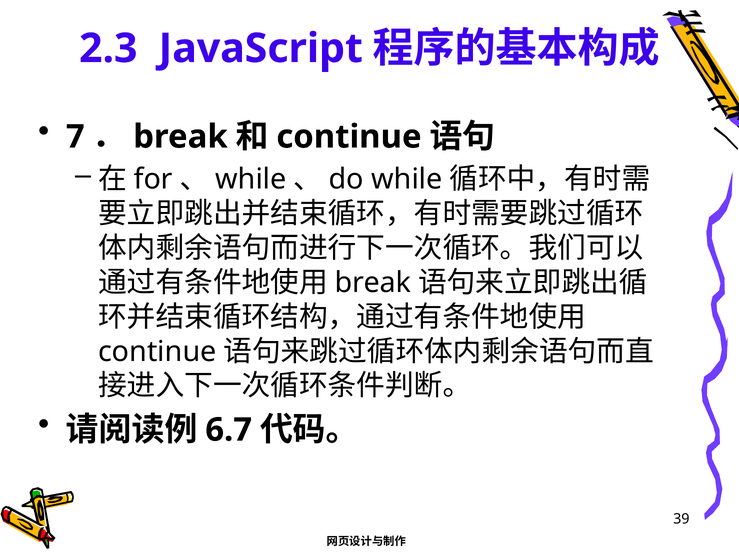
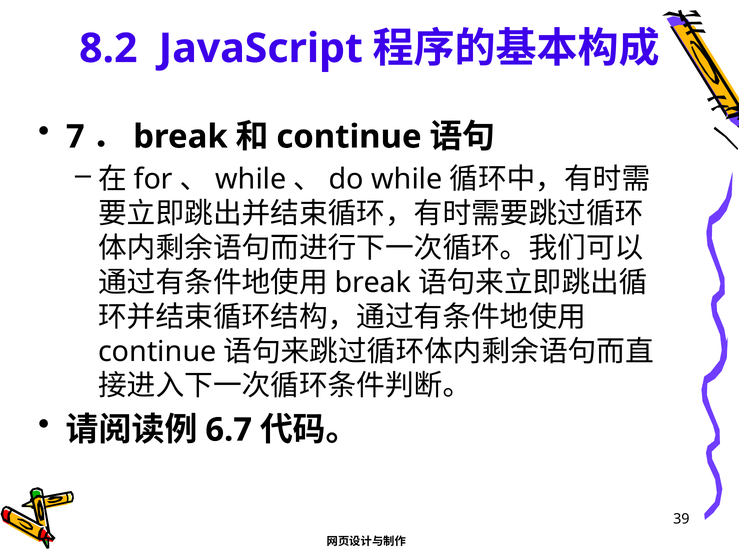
2.3: 2.3 -> 8.2 (108, 48)
